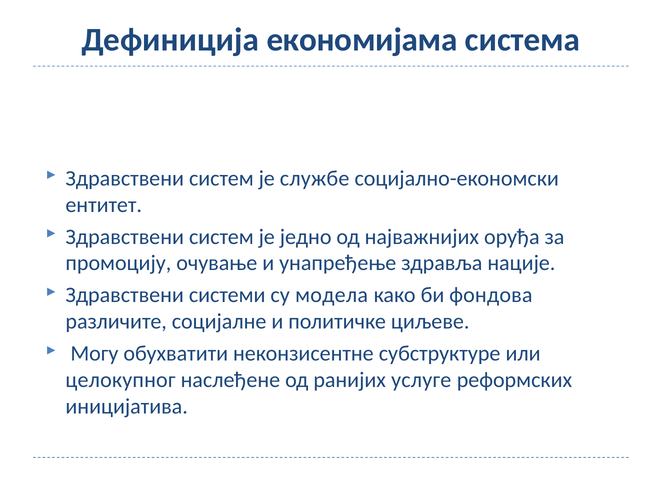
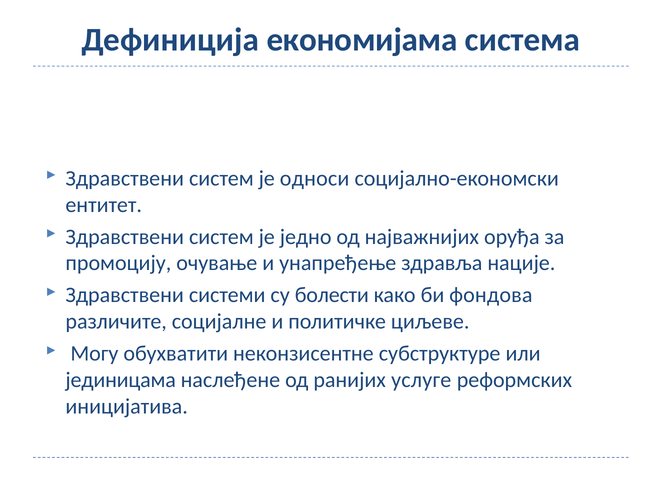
службе: службе -> односи (315, 178)
модела: модела -> болести (332, 295)
целокупног: целокупног -> јединицама (121, 380)
